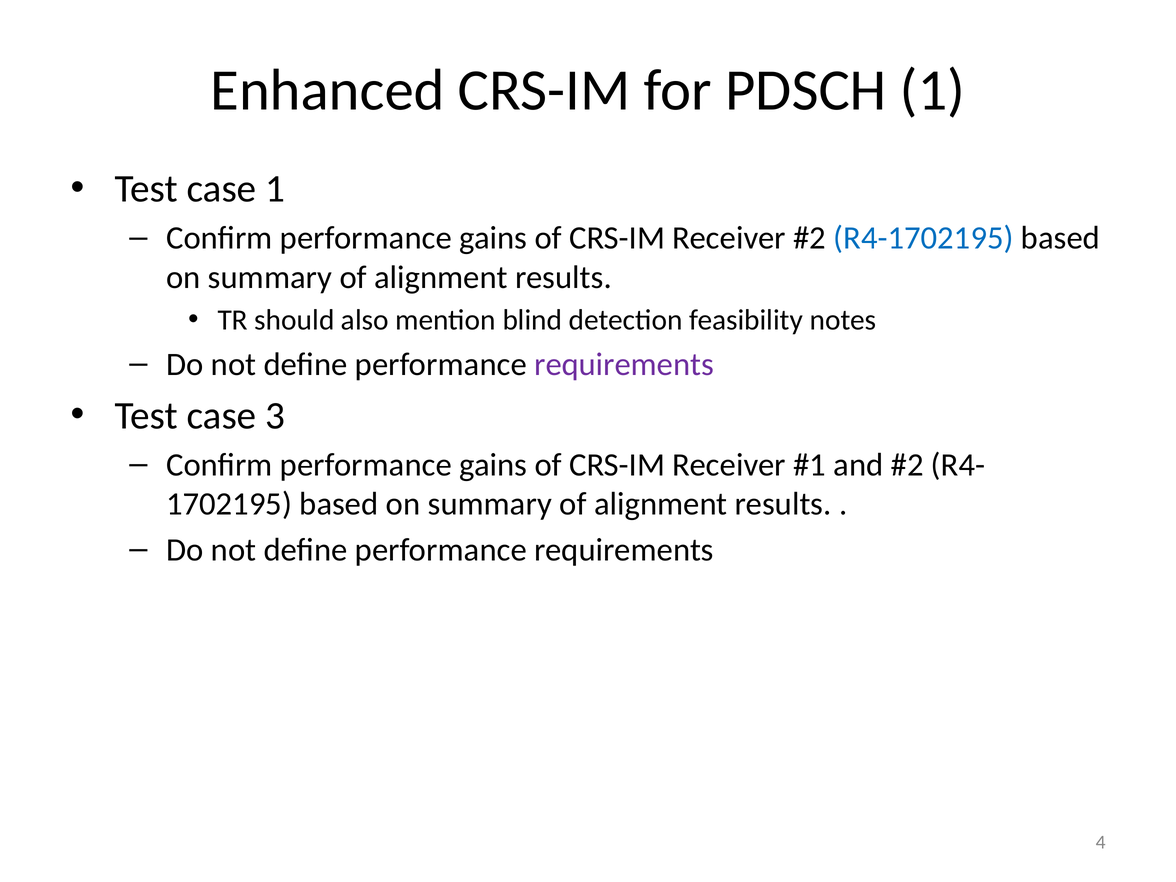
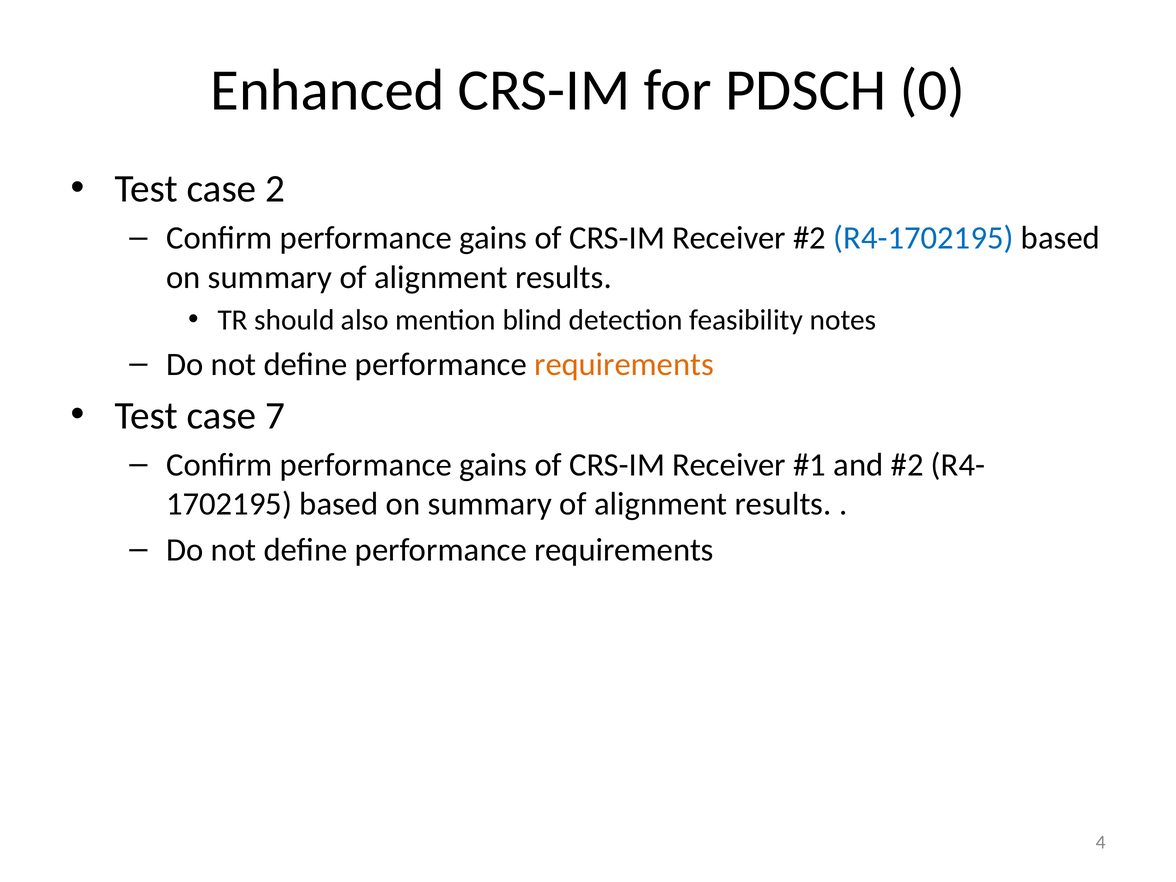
PDSCH 1: 1 -> 0 (932, 90)
case 1: 1 -> 2 (275, 189)
requirements colour: purple -> orange (624, 364)
3: 3 -> 7 (275, 416)
